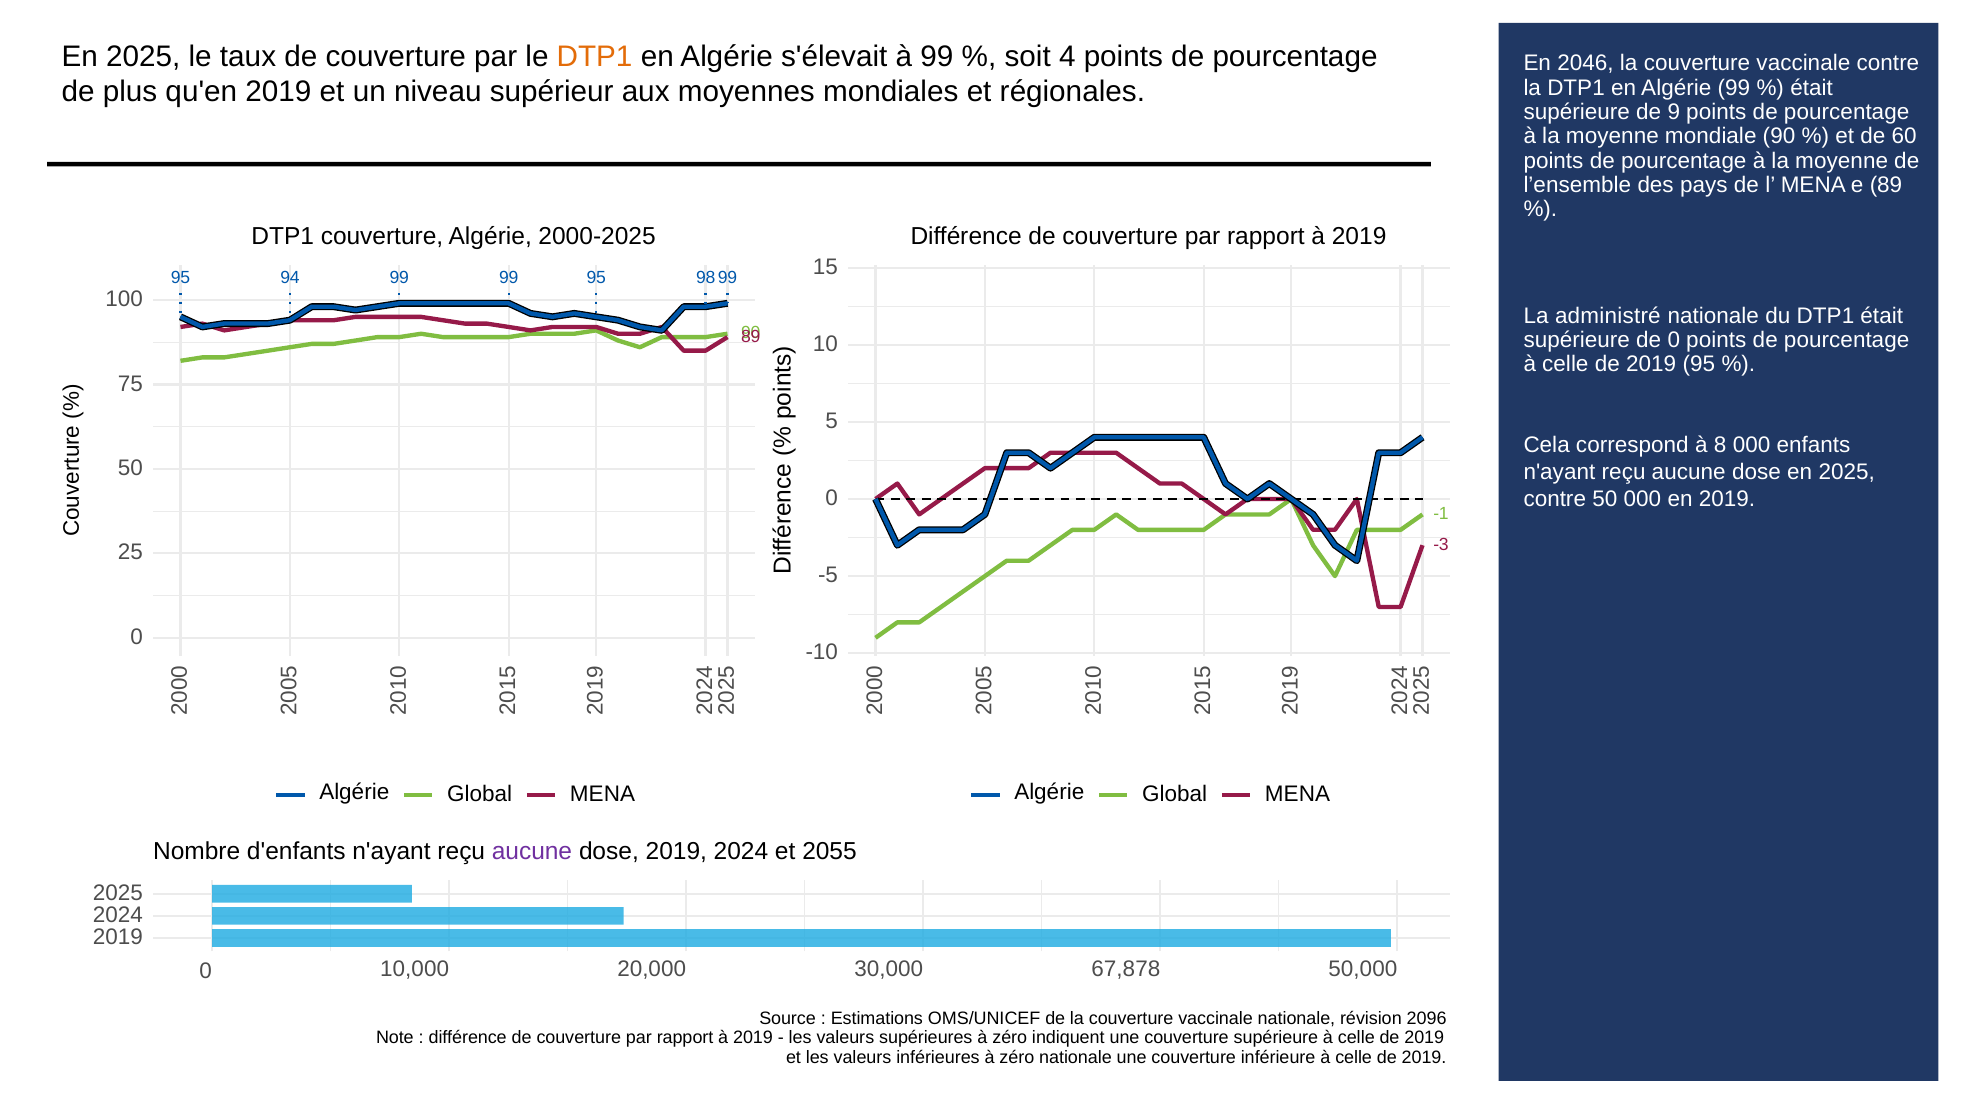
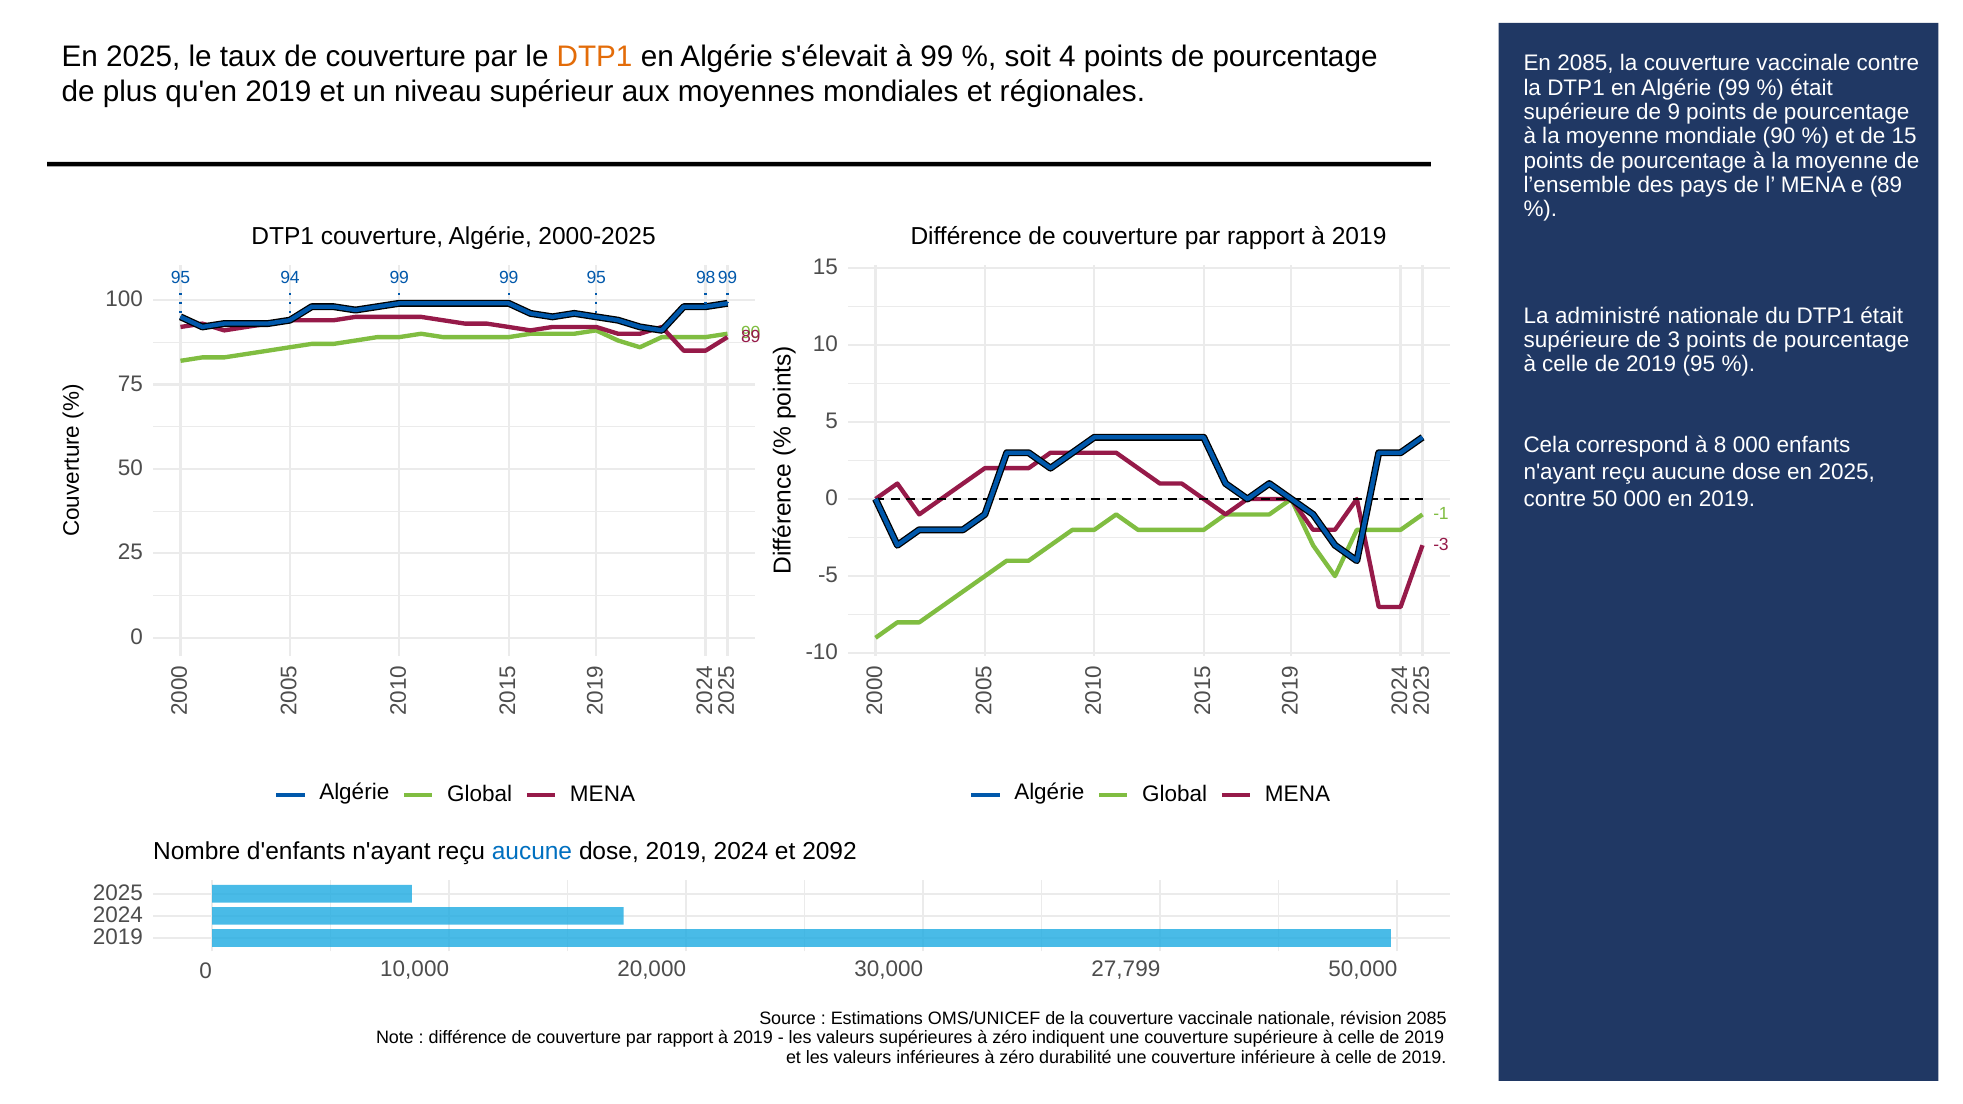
En 2046: 2046 -> 2085 (1585, 63)
de 60: 60 -> 15 (1904, 136)
de 0: 0 -> 3 (1674, 340)
aucune colour: purple -> blue (532, 852)
2055: 2055 -> 2092 (829, 852)
67,878: 67,878 -> 27,799 (1126, 970)
révision 2096: 2096 -> 2085 (1427, 1019)
zéro nationale: nationale -> durabilité (1075, 1057)
